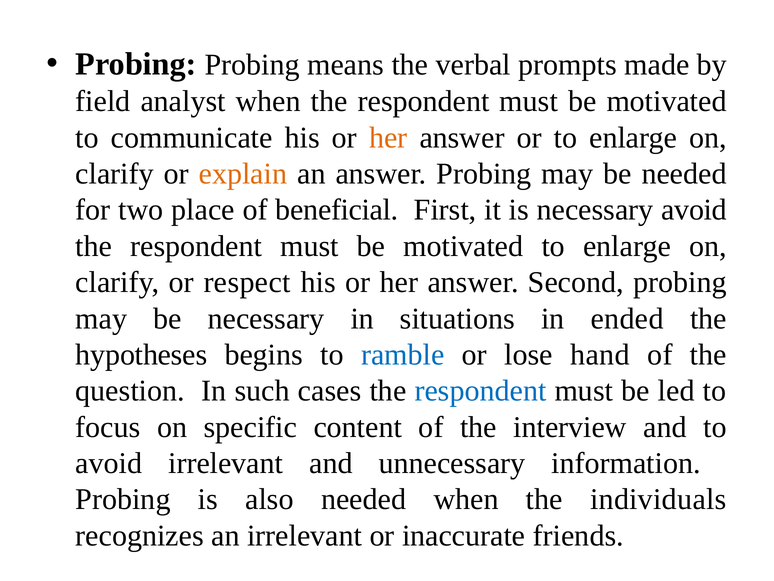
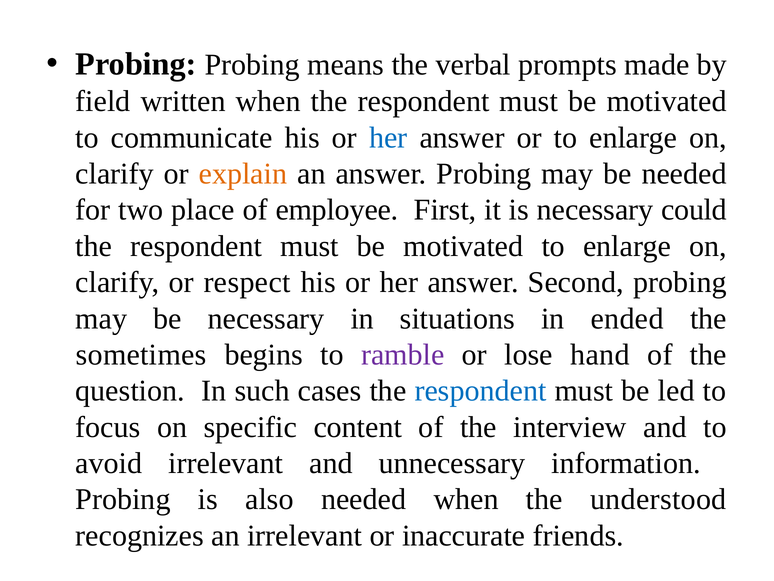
analyst: analyst -> written (183, 101)
her colour: orange -> blue (388, 138)
beneficial: beneficial -> employee (337, 210)
necessary avoid: avoid -> could (694, 210)
hypotheses: hypotheses -> sometimes (141, 354)
ramble colour: blue -> purple (403, 354)
individuals: individuals -> understood (658, 499)
